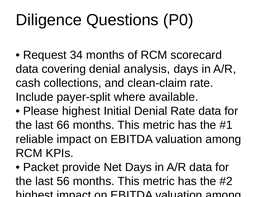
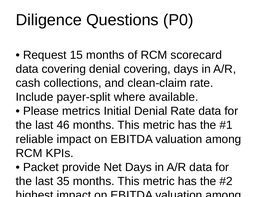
34: 34 -> 15 (76, 55)
denial analysis: analysis -> covering (147, 69)
Please highest: highest -> metrics (81, 111)
66: 66 -> 46 (63, 125)
56: 56 -> 35 (63, 181)
